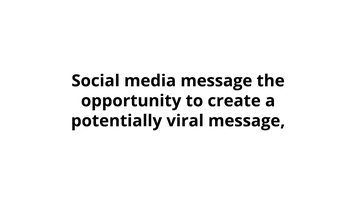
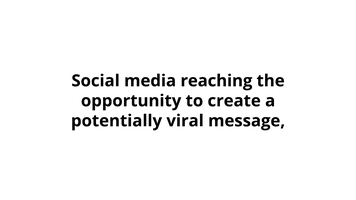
media message: message -> reaching (216, 81)
